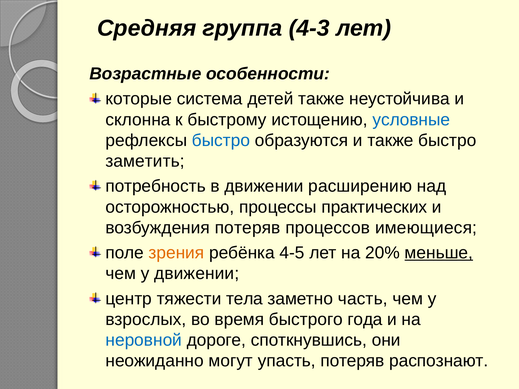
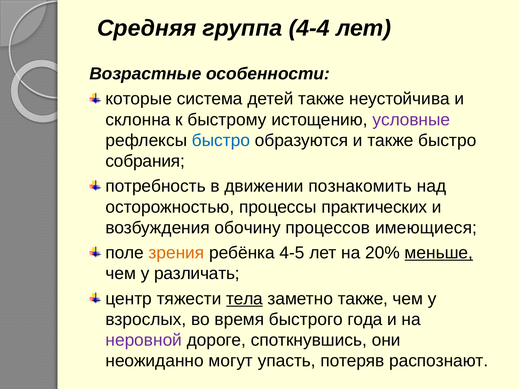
4-3: 4-3 -> 4-4 (309, 28)
условные colour: blue -> purple (411, 120)
заметить: заметить -> собрания (145, 161)
расширению: расширению -> познакомить (360, 186)
возбуждения потеряв: потеряв -> обочину (248, 228)
у движении: движении -> различать (197, 274)
тела underline: none -> present (245, 299)
заметно часть: часть -> также (363, 299)
неровной colour: blue -> purple (144, 340)
